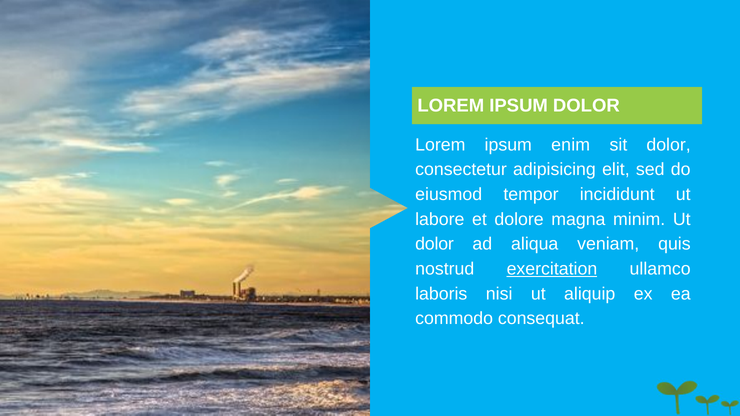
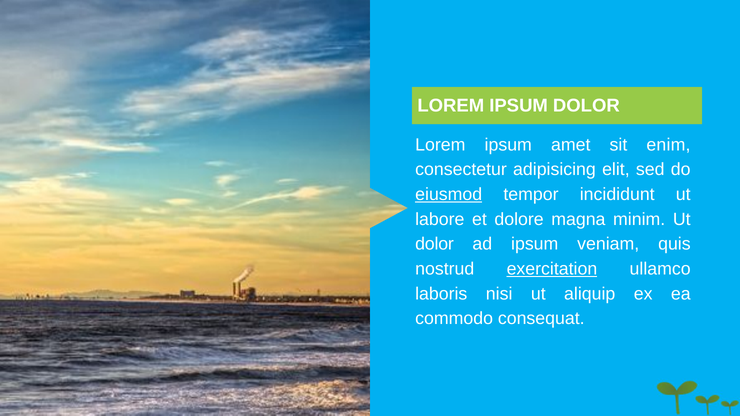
enim: enim -> amet (571, 145)
sit dolor: dolor -> enim (668, 145)
eiusmod underline: none -> present (449, 194)
ad aliqua: aliqua -> ipsum (535, 244)
